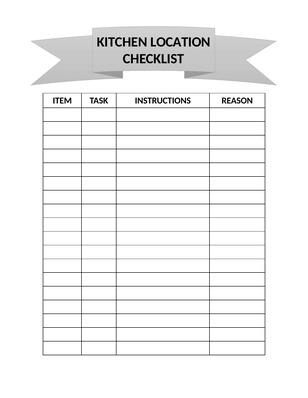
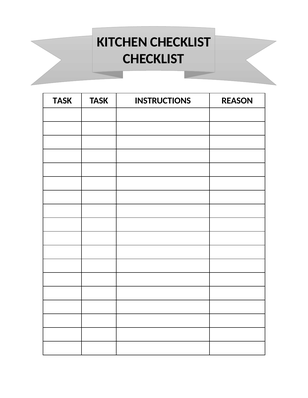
KITCHEN LOCATION: LOCATION -> CHECKLIST (180, 42)
ITEM: ITEM -> TASK (62, 101)
